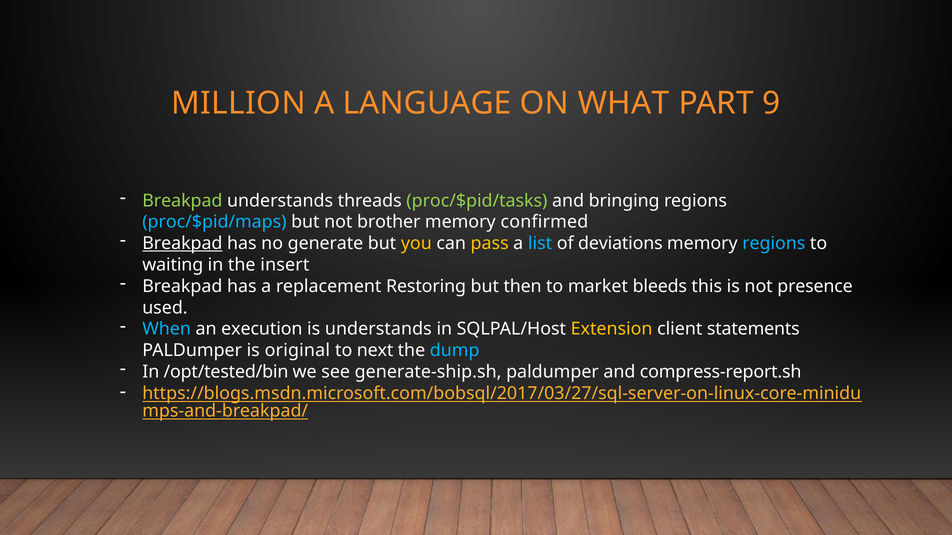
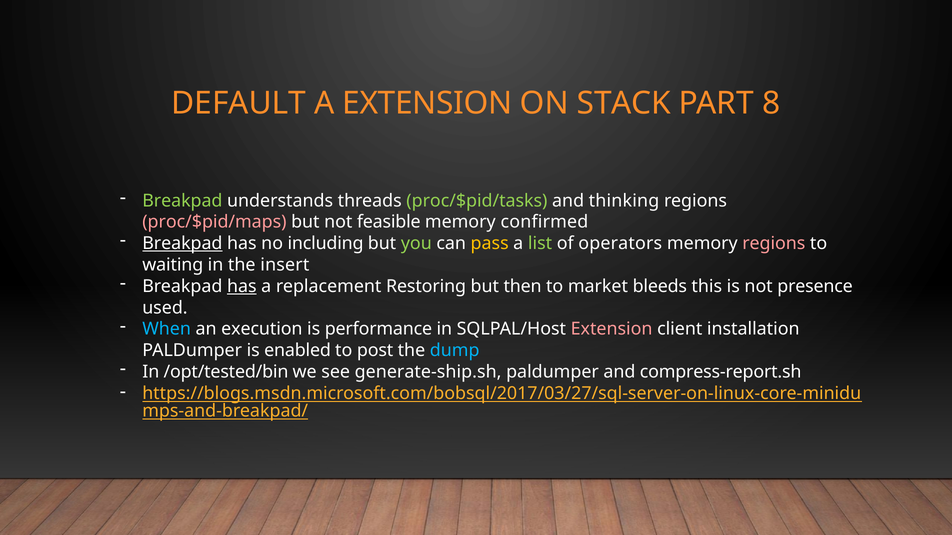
MILLION: MILLION -> DEFAULT (239, 104)
A LANGUAGE: LANGUAGE -> EXTENSION (427, 104)
WHAT: WHAT -> STACK (624, 104)
9: 9 -> 8 (771, 104)
bringing: bringing -> thinking (624, 201)
proc/$pid/maps colour: light blue -> pink (214, 222)
brother: brother -> feasible (389, 222)
generate: generate -> including (326, 244)
you colour: yellow -> light green (416, 244)
list colour: light blue -> light green (540, 244)
deviations: deviations -> operators (620, 244)
regions colour: light blue -> pink (774, 244)
has underline: none -> present (242, 287)
is understands: understands -> performance (378, 329)
Extension colour: yellow -> pink (612, 329)
statements: statements -> installation (753, 329)
original: original -> enabled (298, 351)
next: next -> post (375, 351)
